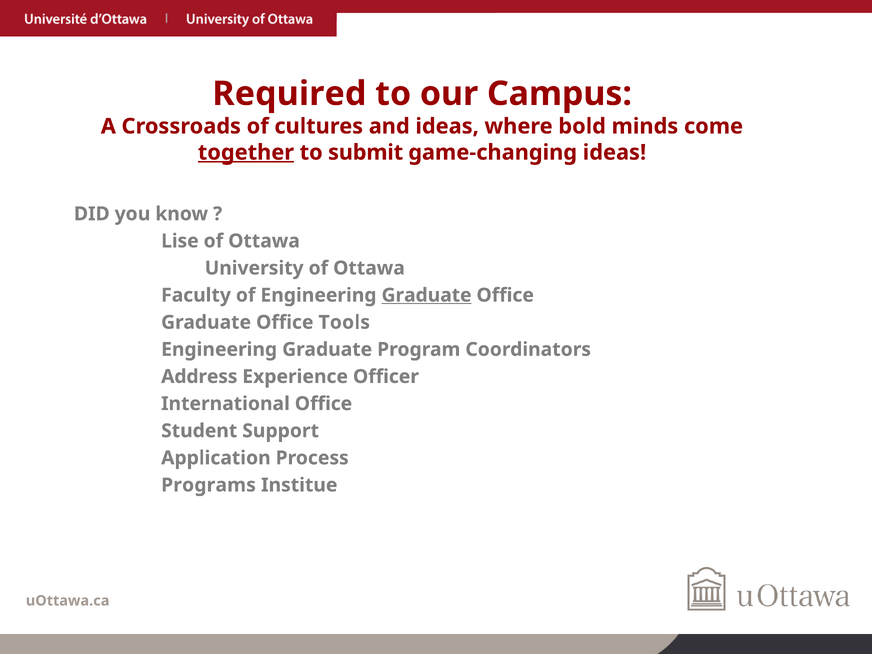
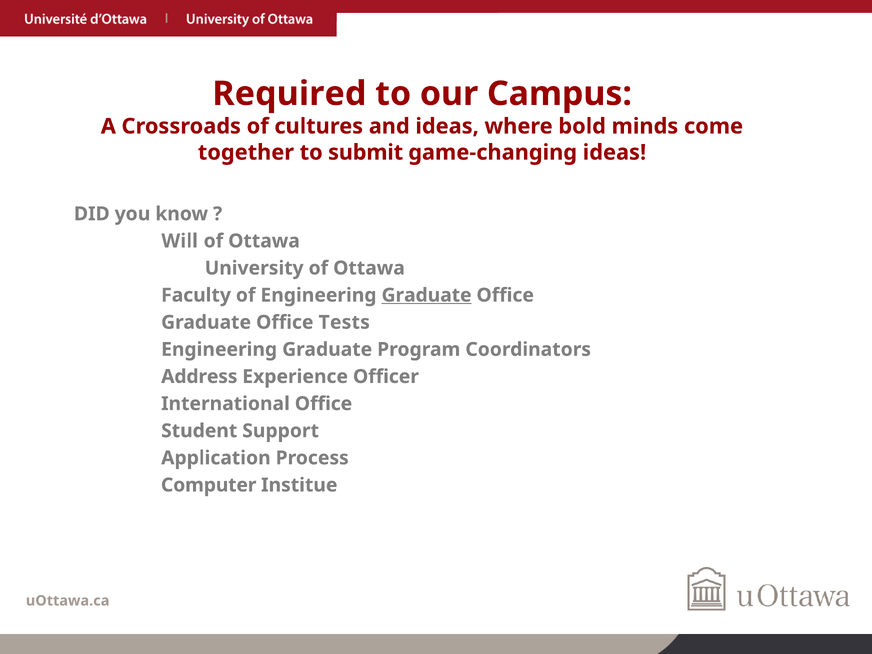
together underline: present -> none (246, 152)
Lise: Lise -> Will (180, 241)
Tools: Tools -> Tests (344, 322)
Programs: Programs -> Computer (209, 485)
